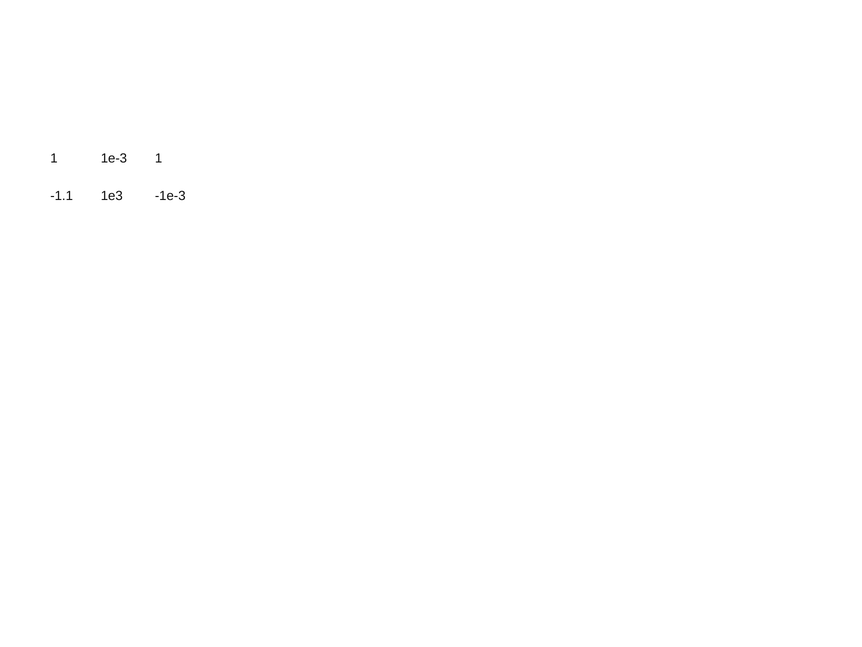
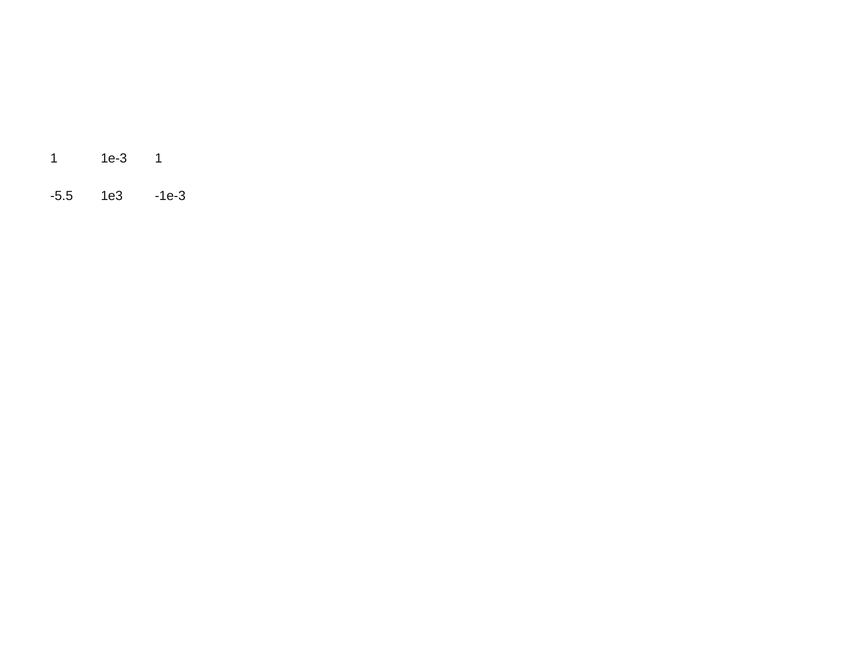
-1.1: -1.1 -> -5.5 (62, 196)
